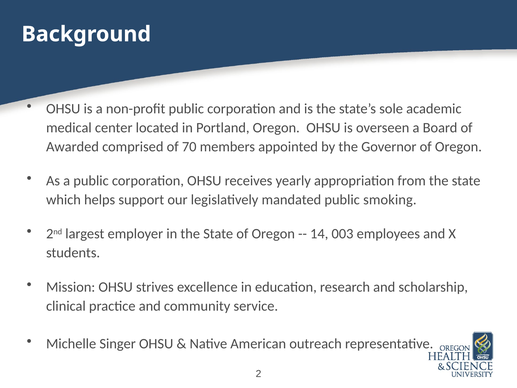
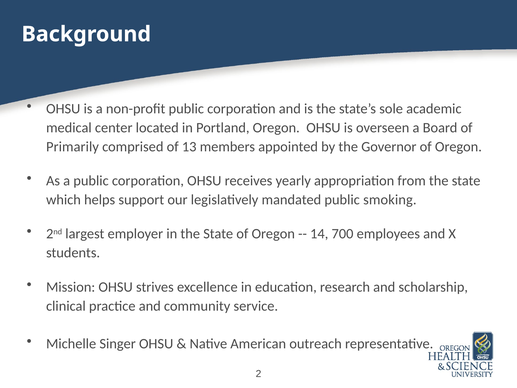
Awarded: Awarded -> Primarily (72, 147)
70: 70 -> 13 (189, 147)
003: 003 -> 700 (342, 234)
